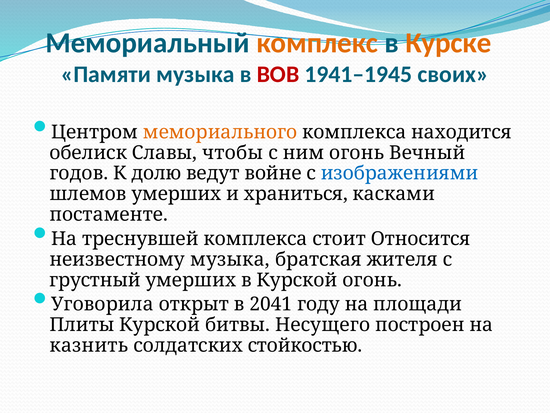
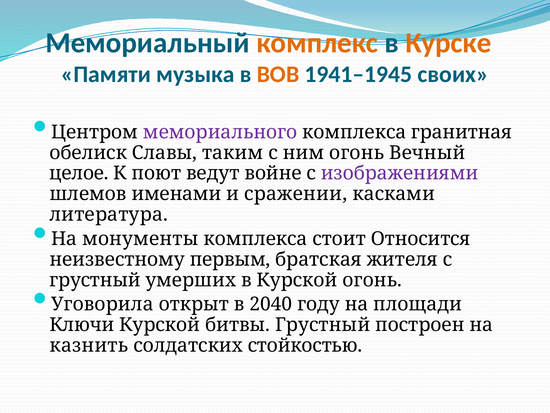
ВОВ colour: red -> orange (278, 74)
мемориального colour: orange -> purple (220, 132)
находится: находится -> гранитная (461, 132)
чтобы: чтобы -> таким (233, 153)
годов: годов -> целое (79, 173)
долю: долю -> поют (156, 173)
изображениями colour: blue -> purple (400, 173)
шлемов умерших: умерших -> именами (176, 194)
храниться: храниться -> сражении (296, 194)
постаменте: постаменте -> литература (109, 214)
треснувшей: треснувшей -> монументы (140, 239)
неизвестному музыка: музыка -> первым (230, 259)
2041: 2041 -> 2040 (271, 304)
Плиты: Плиты -> Ключи (82, 325)
битвы Несущего: Несущего -> Грустный (323, 325)
